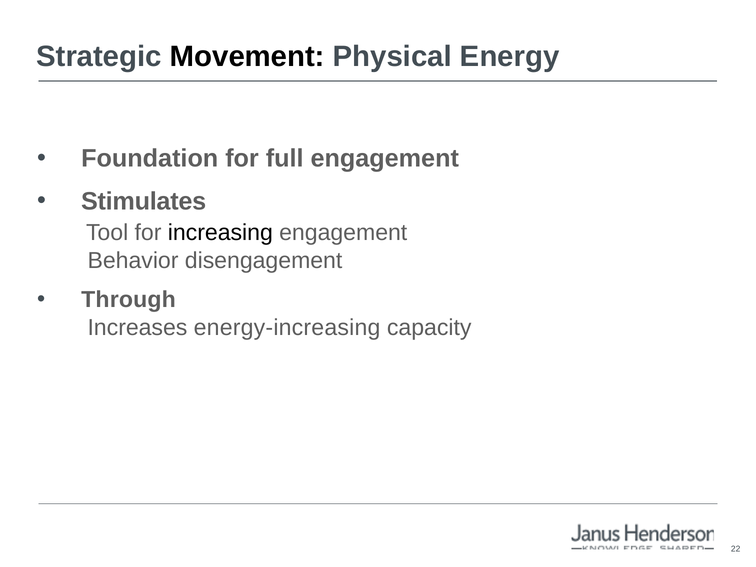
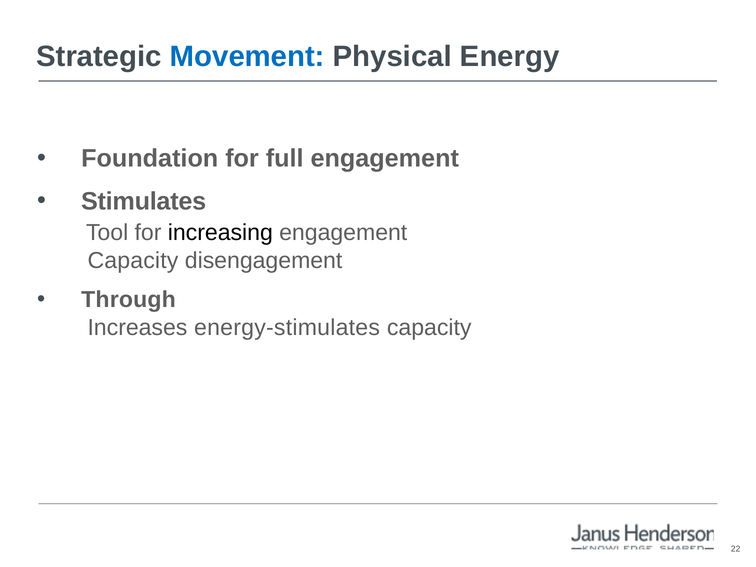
Movement colour: black -> blue (247, 56)
Behavior: Behavior -> Capacity (133, 261)
energy-increasing: energy-increasing -> energy-stimulates (287, 328)
